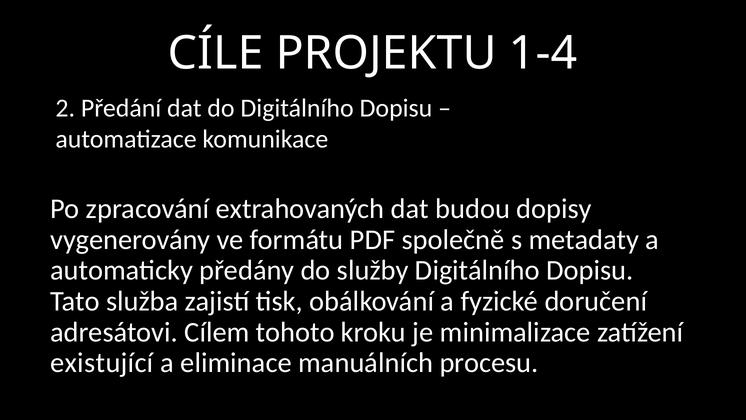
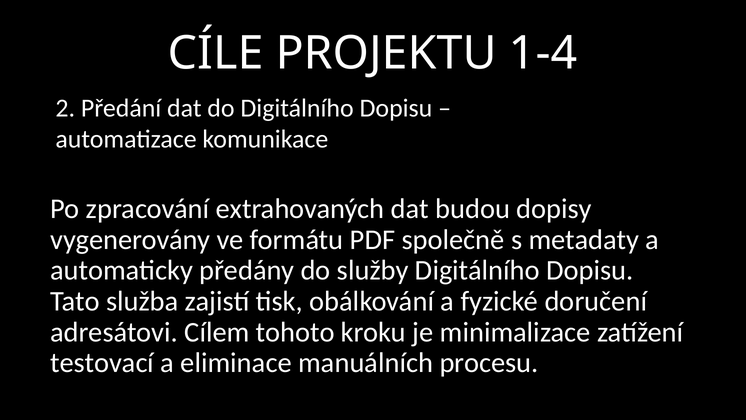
existující: existující -> testovací (102, 363)
